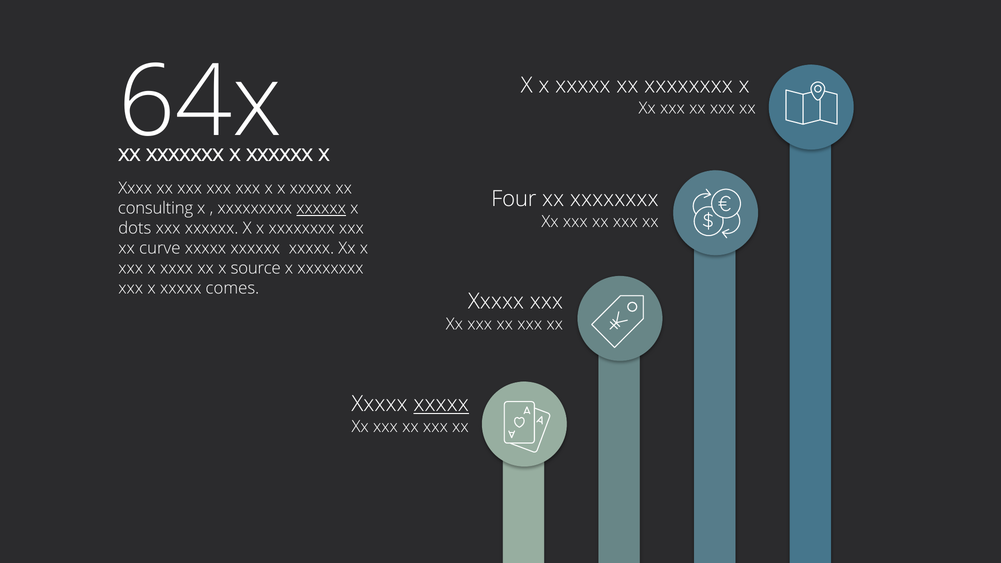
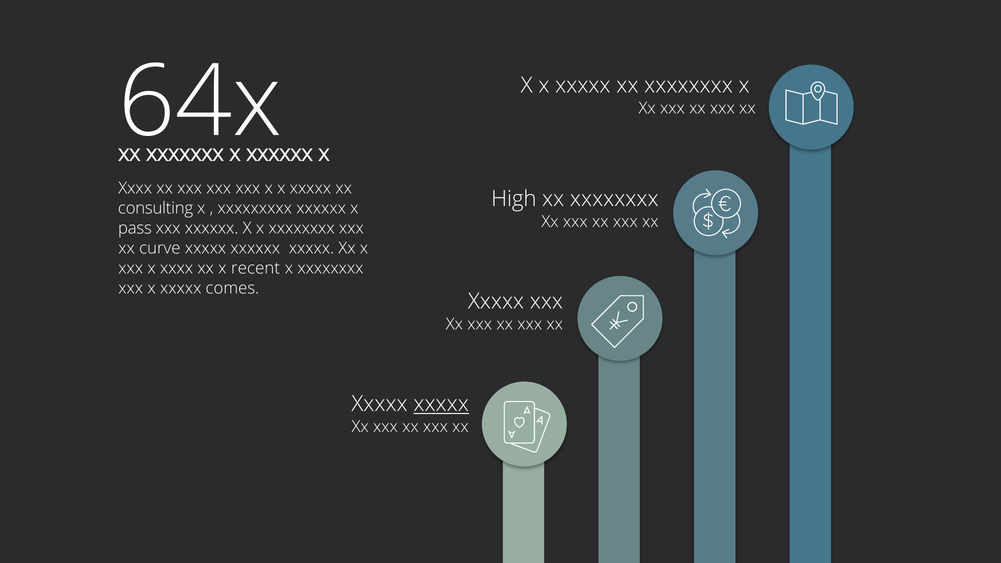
Four: Four -> High (514, 199)
xxxxxx underline: present -> none (321, 208)
dots: dots -> pass (135, 228)
source: source -> recent (256, 268)
